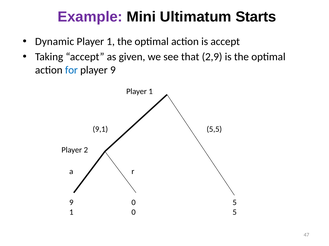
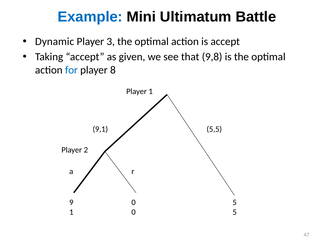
Example colour: purple -> blue (90, 17)
Starts: Starts -> Battle (256, 17)
1: 1 -> 3 (111, 42)
2,9: 2,9 -> 9,8 (212, 57)
player 9: 9 -> 8 (113, 70)
